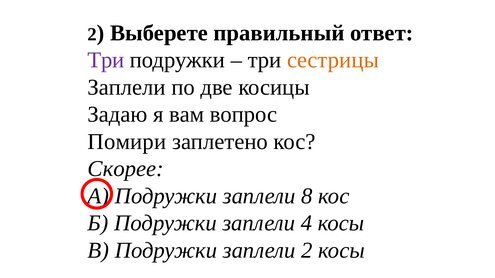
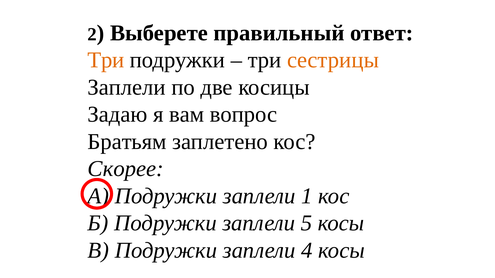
Три colour: purple -> orange (106, 60)
Помири: Помири -> Братьям (127, 142)
8: 8 -> 1 (307, 196)
4: 4 -> 5 (306, 224)
заплели 2: 2 -> 4 (307, 251)
